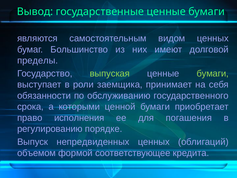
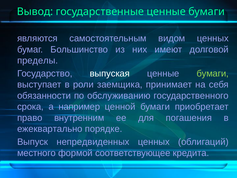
выпуская colour: light green -> white (110, 73)
которыми: которыми -> например (79, 107)
исполнения: исполнения -> внутренним (79, 118)
регулированию: регулированию -> ежеквартально (50, 129)
объемом: объемом -> местного (36, 153)
